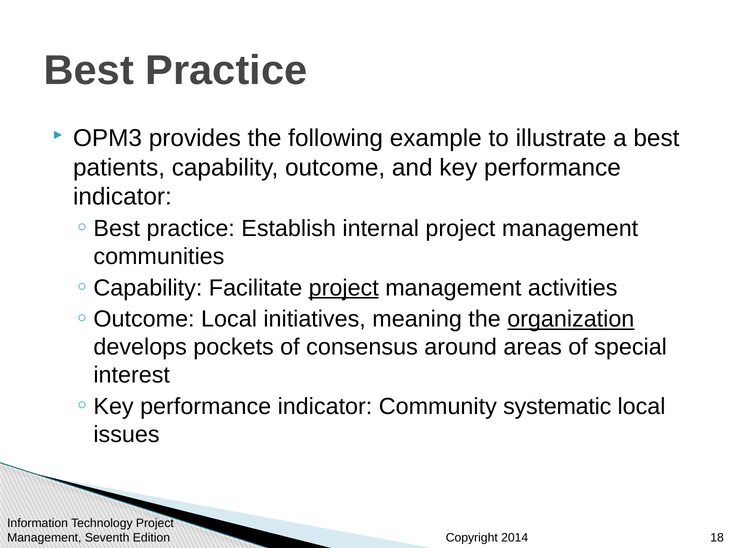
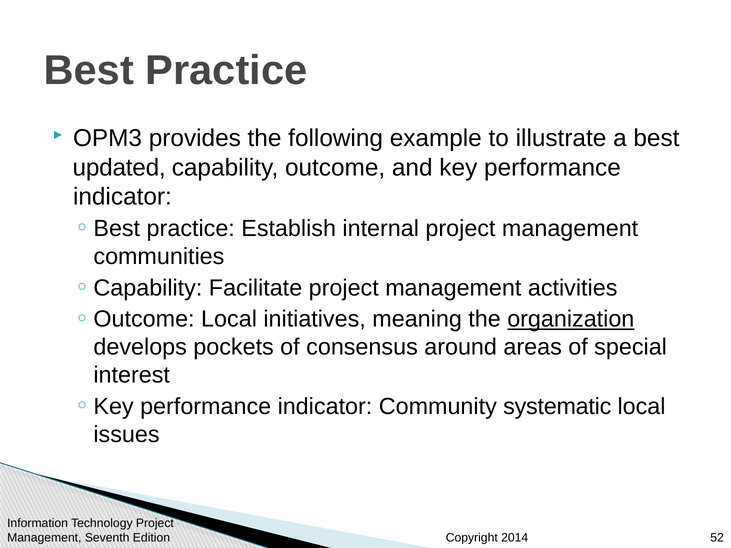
patients: patients -> updated (119, 168)
project underline: present -> none (344, 288)
18: 18 -> 52 (717, 538)
